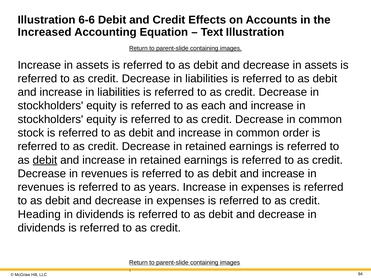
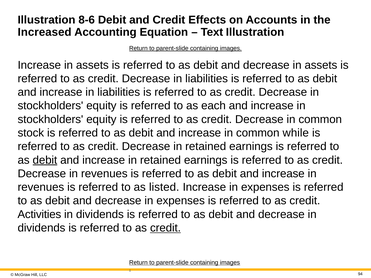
6-6: 6-6 -> 8-6 (87, 20)
order: order -> while (296, 133)
years: years -> listed (164, 187)
Heading: Heading -> Activities (39, 215)
credit underline: none -> present (165, 228)
